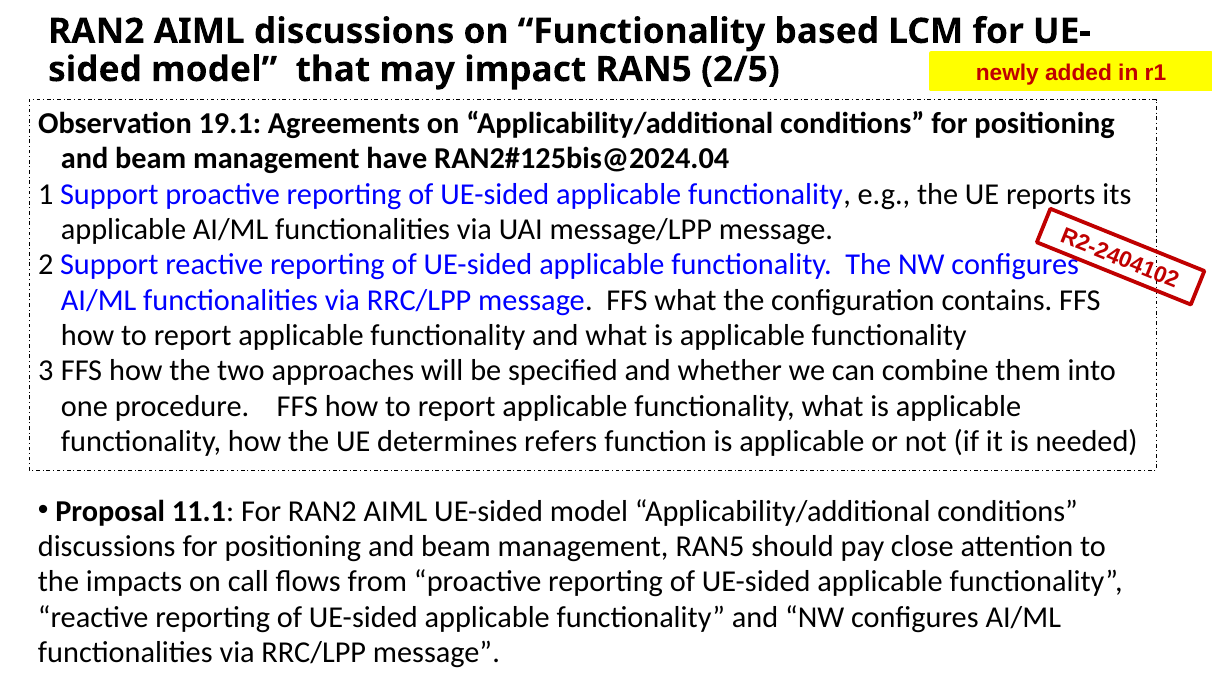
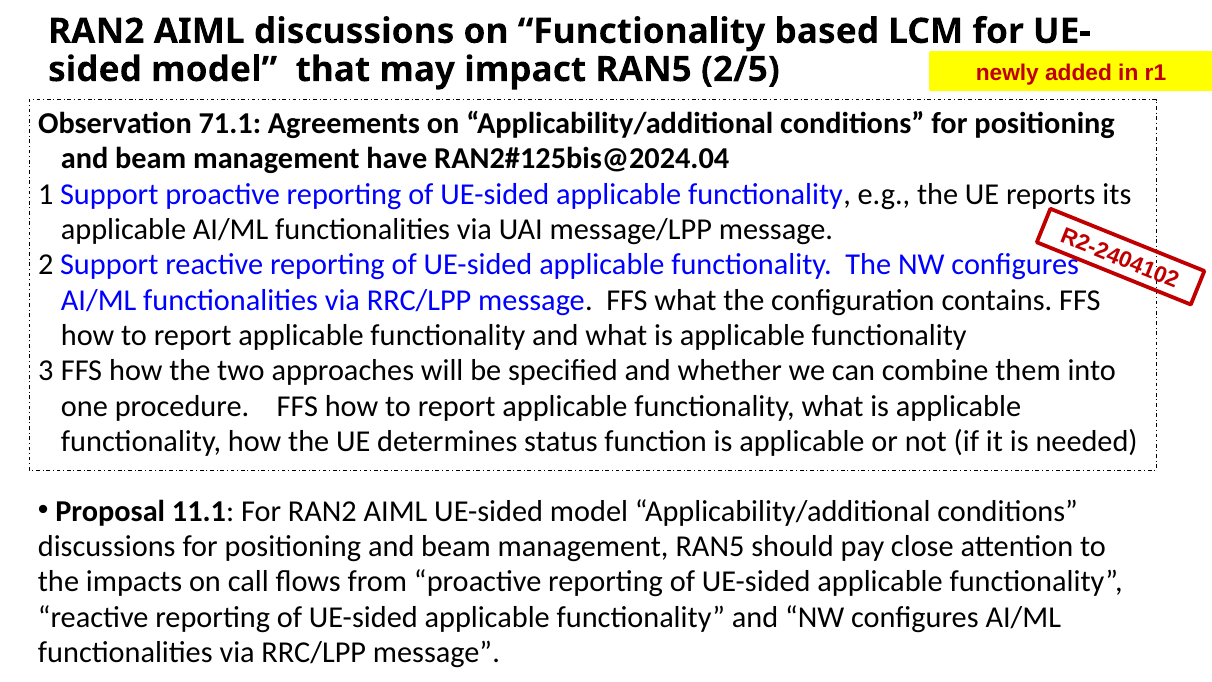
19.1: 19.1 -> 71.1 (230, 123)
refers: refers -> status (561, 442)
